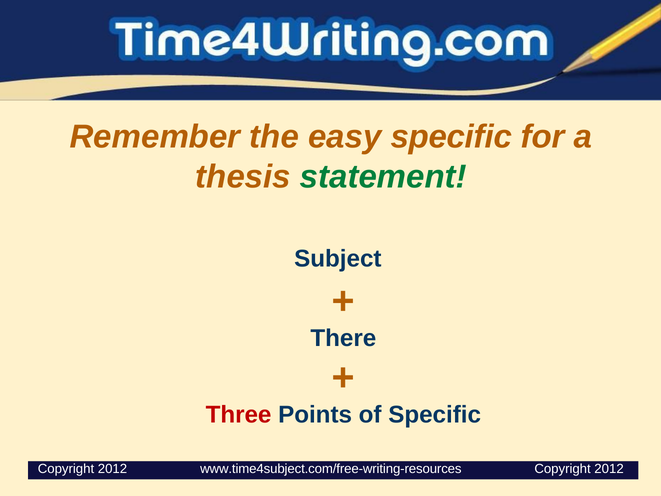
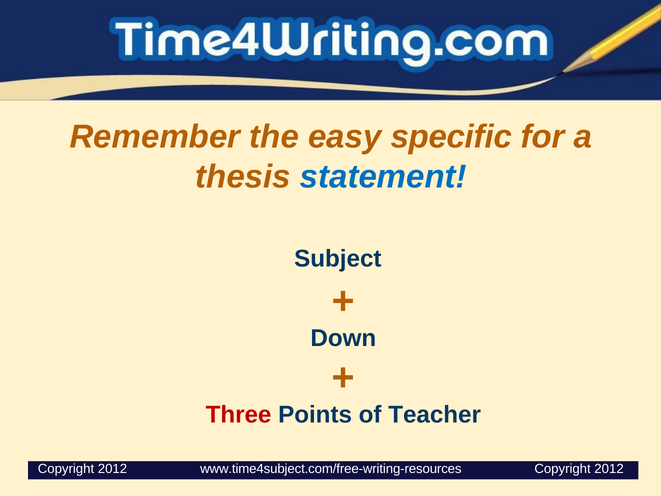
statement colour: green -> blue (383, 177)
There: There -> Down (343, 338)
of Specific: Specific -> Teacher (435, 414)
